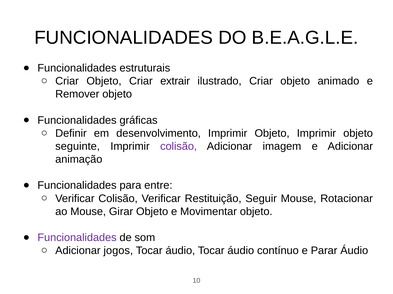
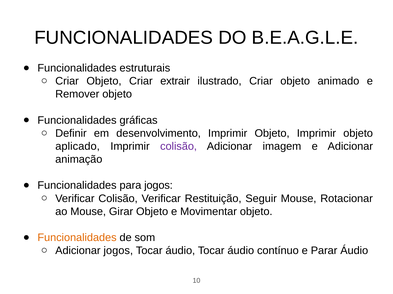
seguinte: seguinte -> aplicado (78, 147)
para entre: entre -> jogos (158, 186)
Funcionalidades colour: purple -> orange (77, 238)
